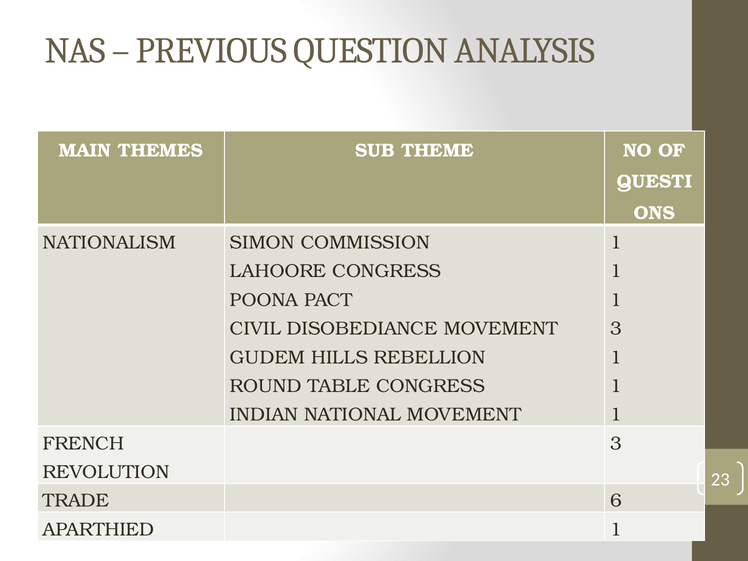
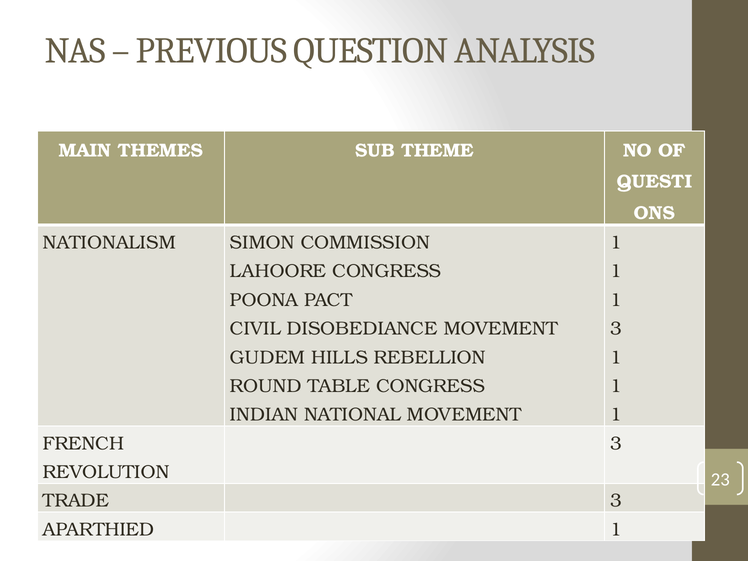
TRADE 6: 6 -> 3 (616, 501)
